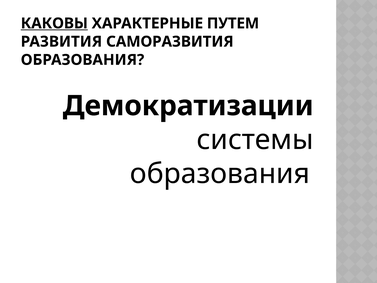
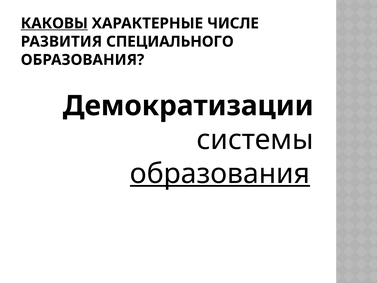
ПУТЕМ: ПУТЕМ -> ЧИСЛЕ (233, 23)
САМОРАЗВИТИЯ: САМОРАЗВИТИЯ -> СПЕЦИАЛЬНОГО (170, 42)
образования underline: none -> present (220, 174)
